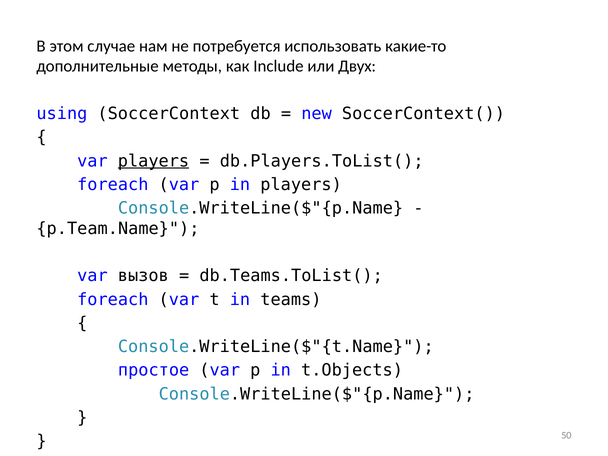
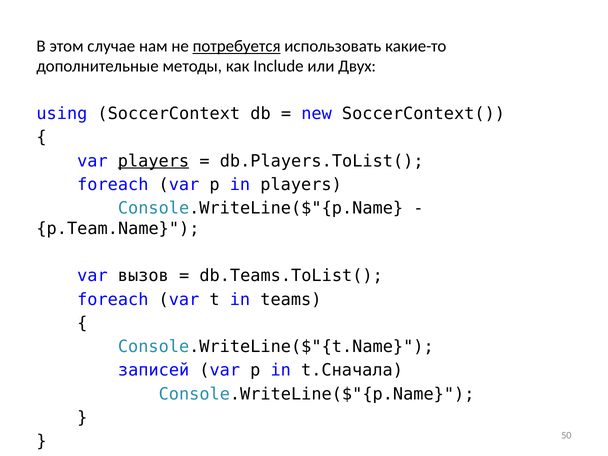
потребуется underline: none -> present (237, 46)
простое: простое -> записей (154, 370)
t.Objects: t.Objects -> t.Cначала (352, 370)
